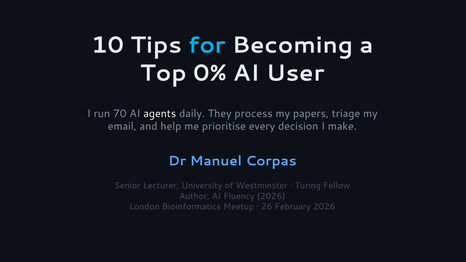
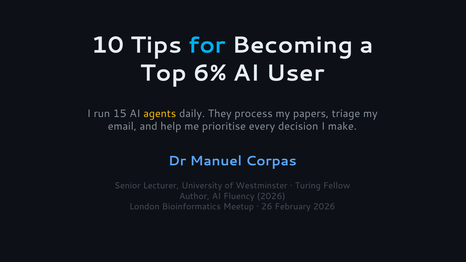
0%: 0% -> 6% (210, 73)
70: 70 -> 15 (120, 114)
agents colour: white -> yellow (160, 114)
